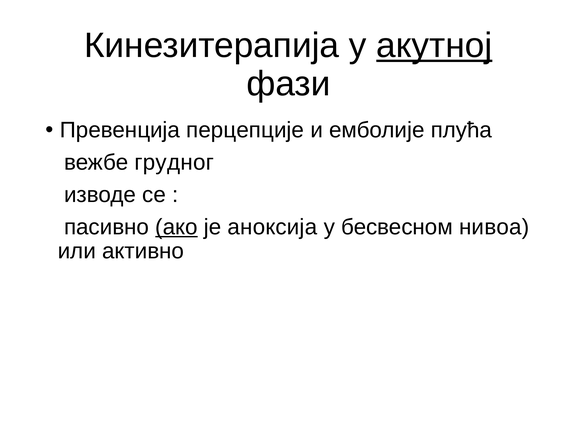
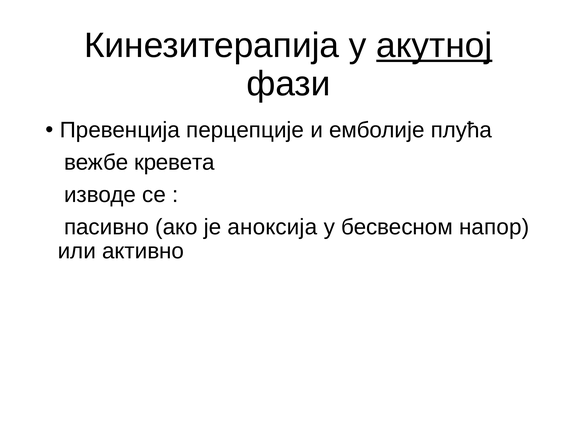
грудног: грудног -> кревета (174, 162)
ако underline: present -> none (176, 227)
нивоа: нивоа -> напор (494, 227)
